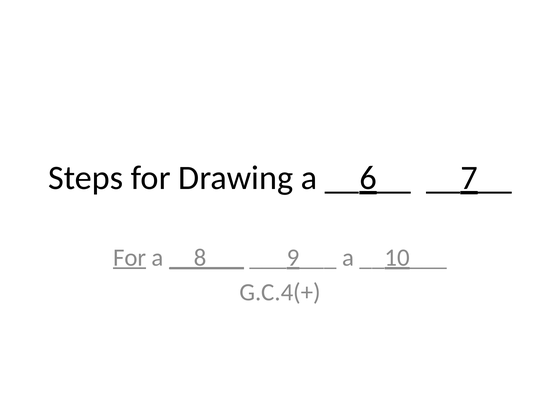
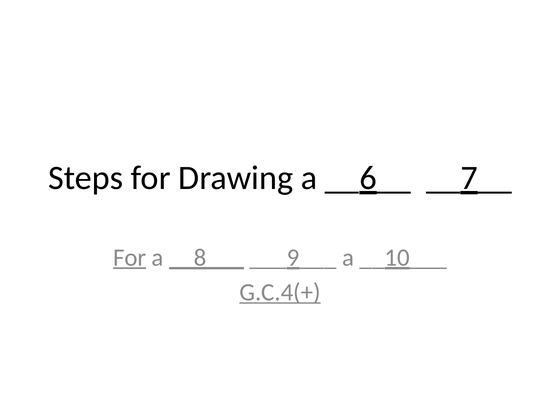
G.C.4(+ underline: none -> present (280, 292)
